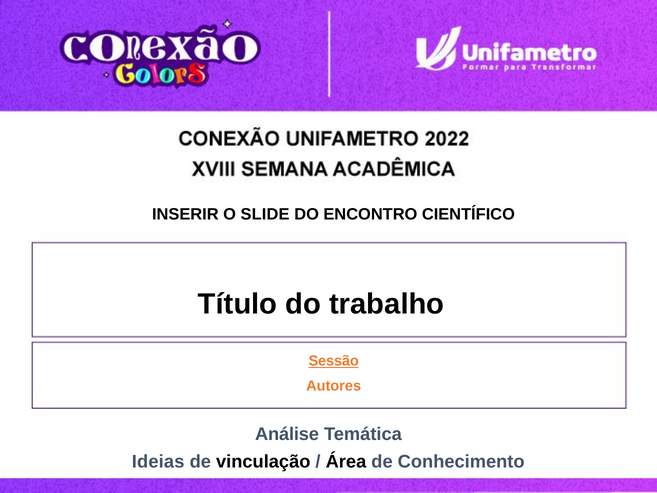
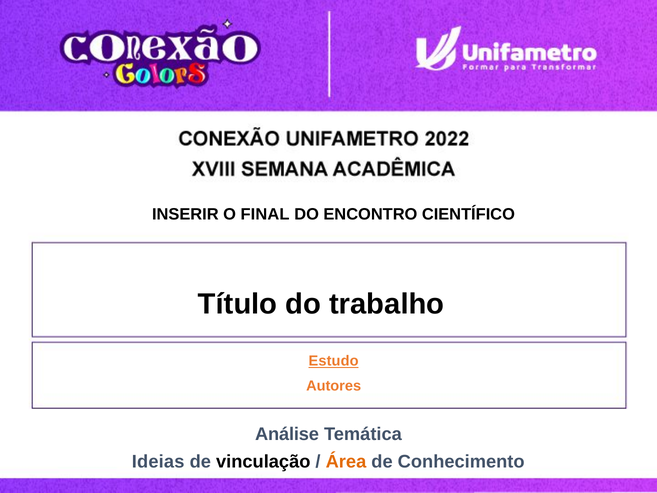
SLIDE: SLIDE -> FINAL (265, 214)
Sessão: Sessão -> Estudo (334, 361)
Área colour: black -> orange (346, 461)
